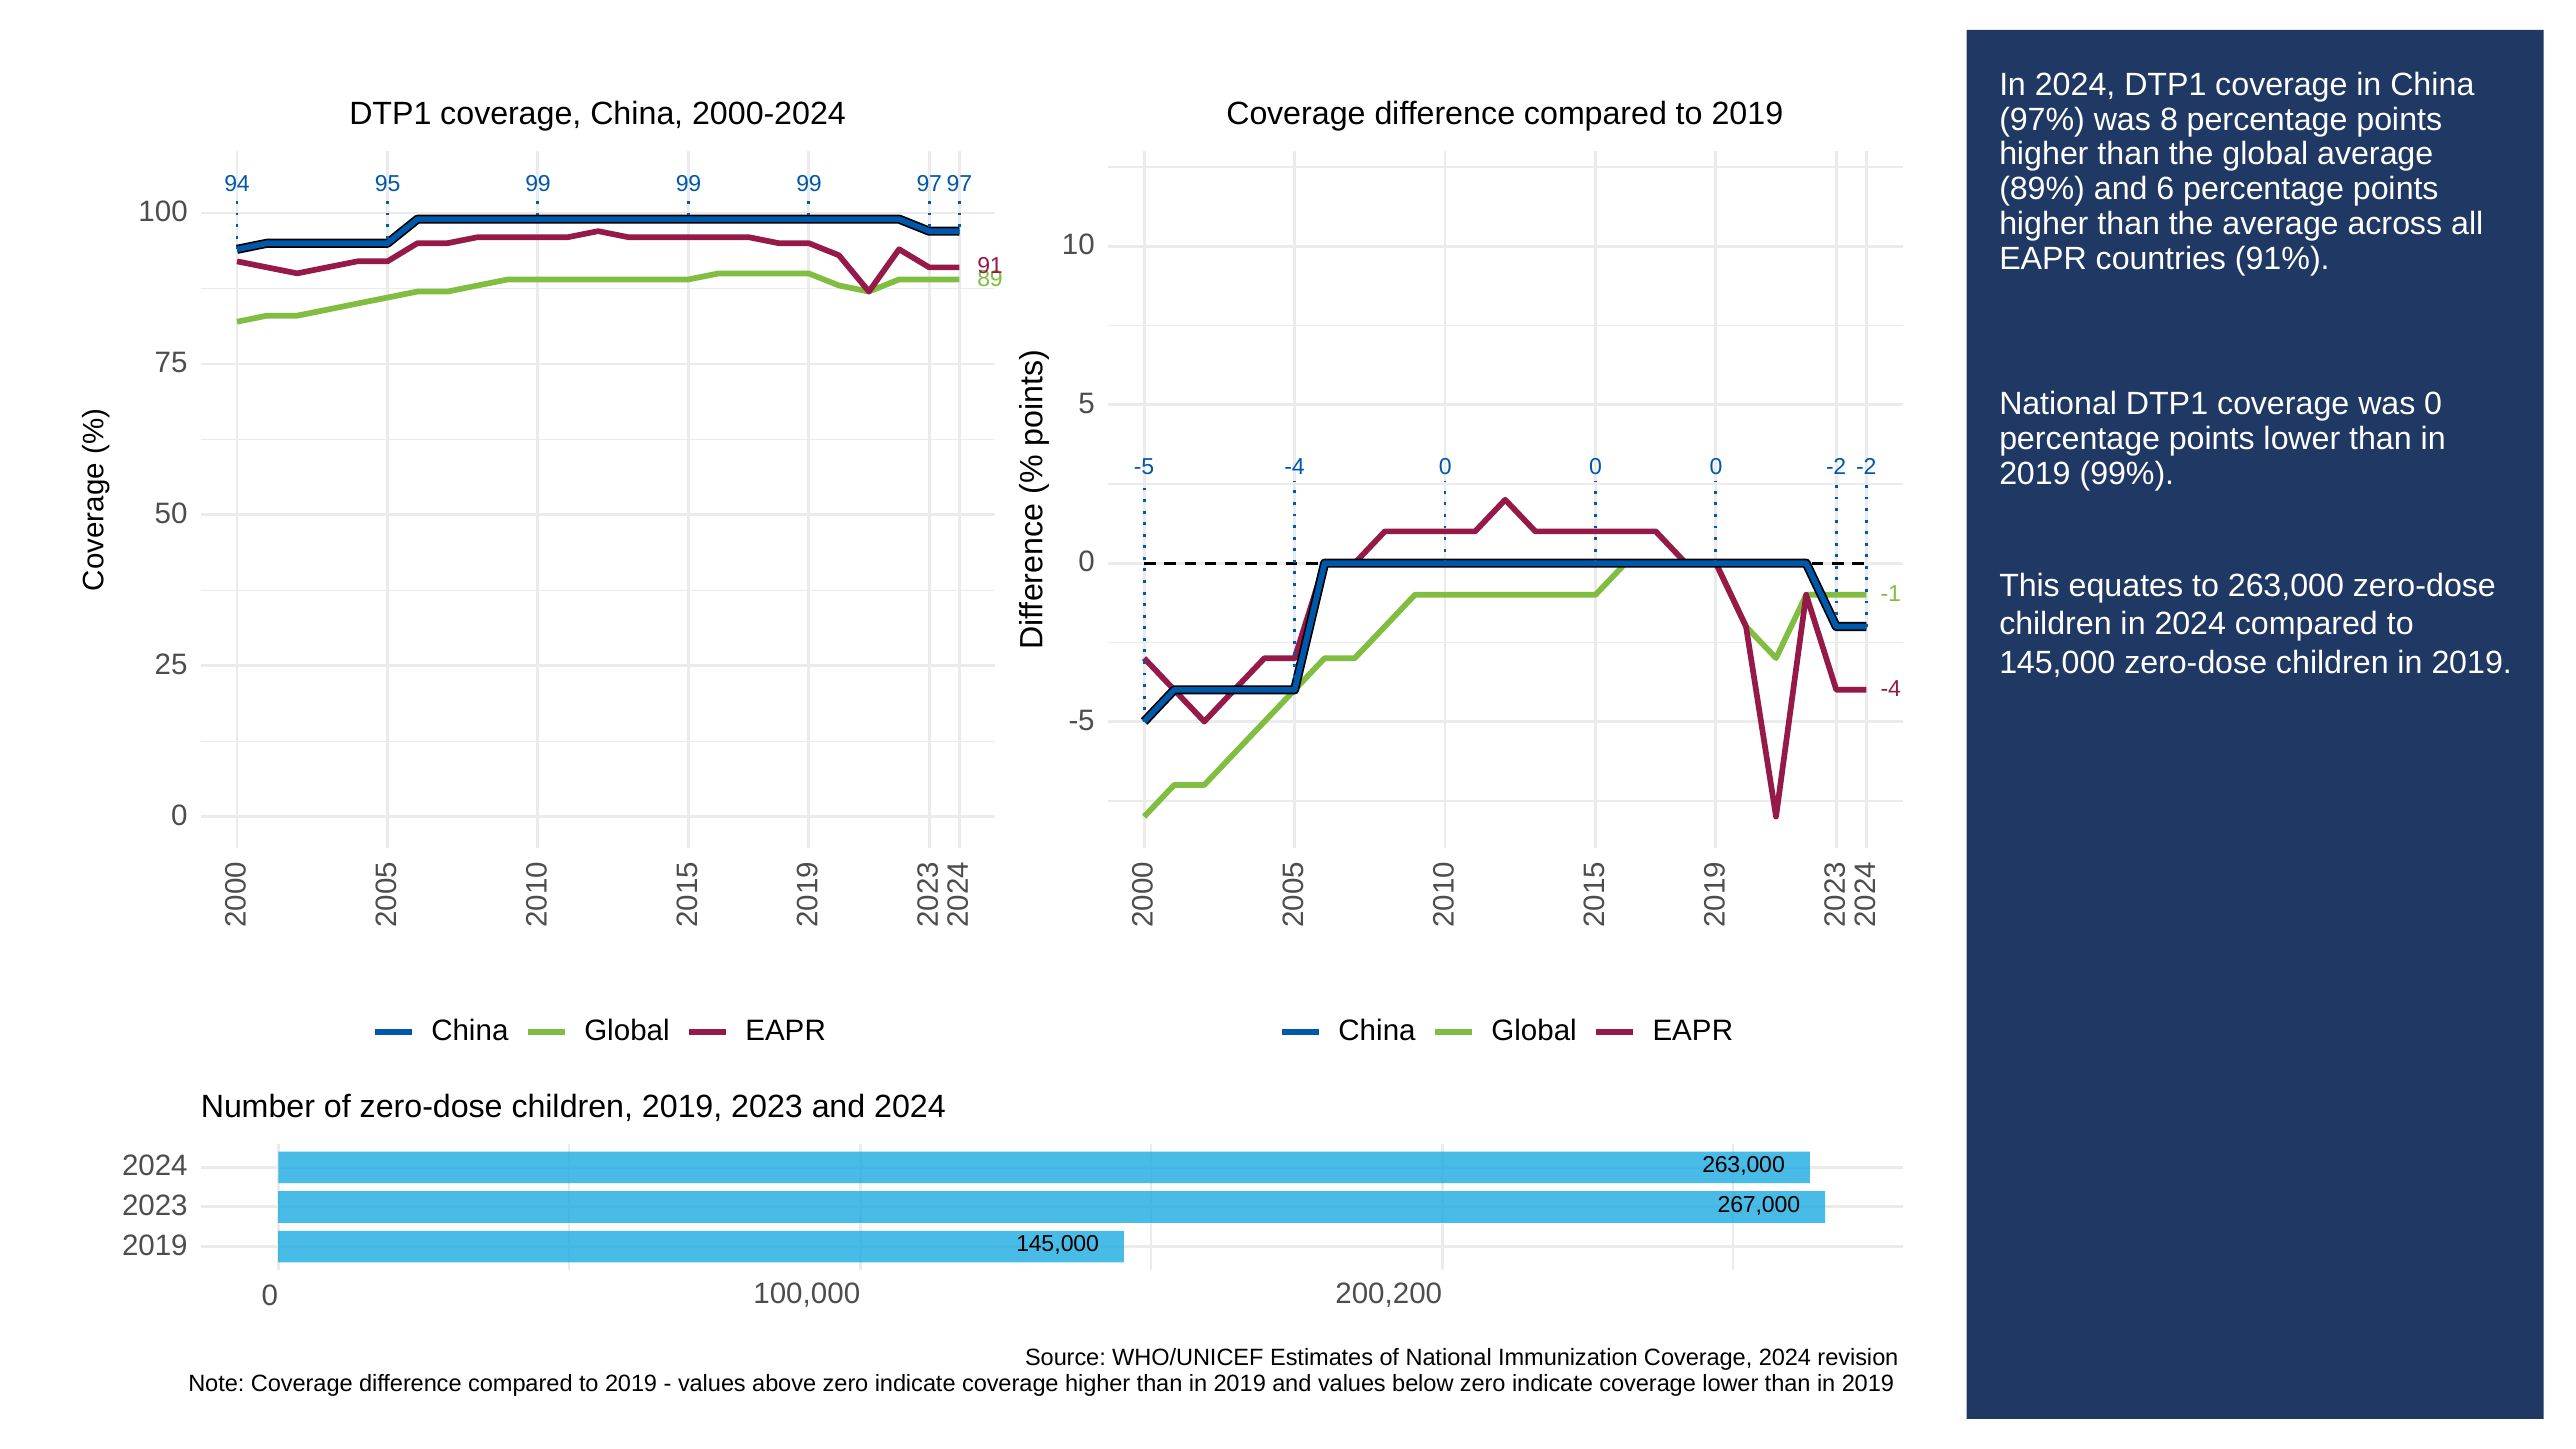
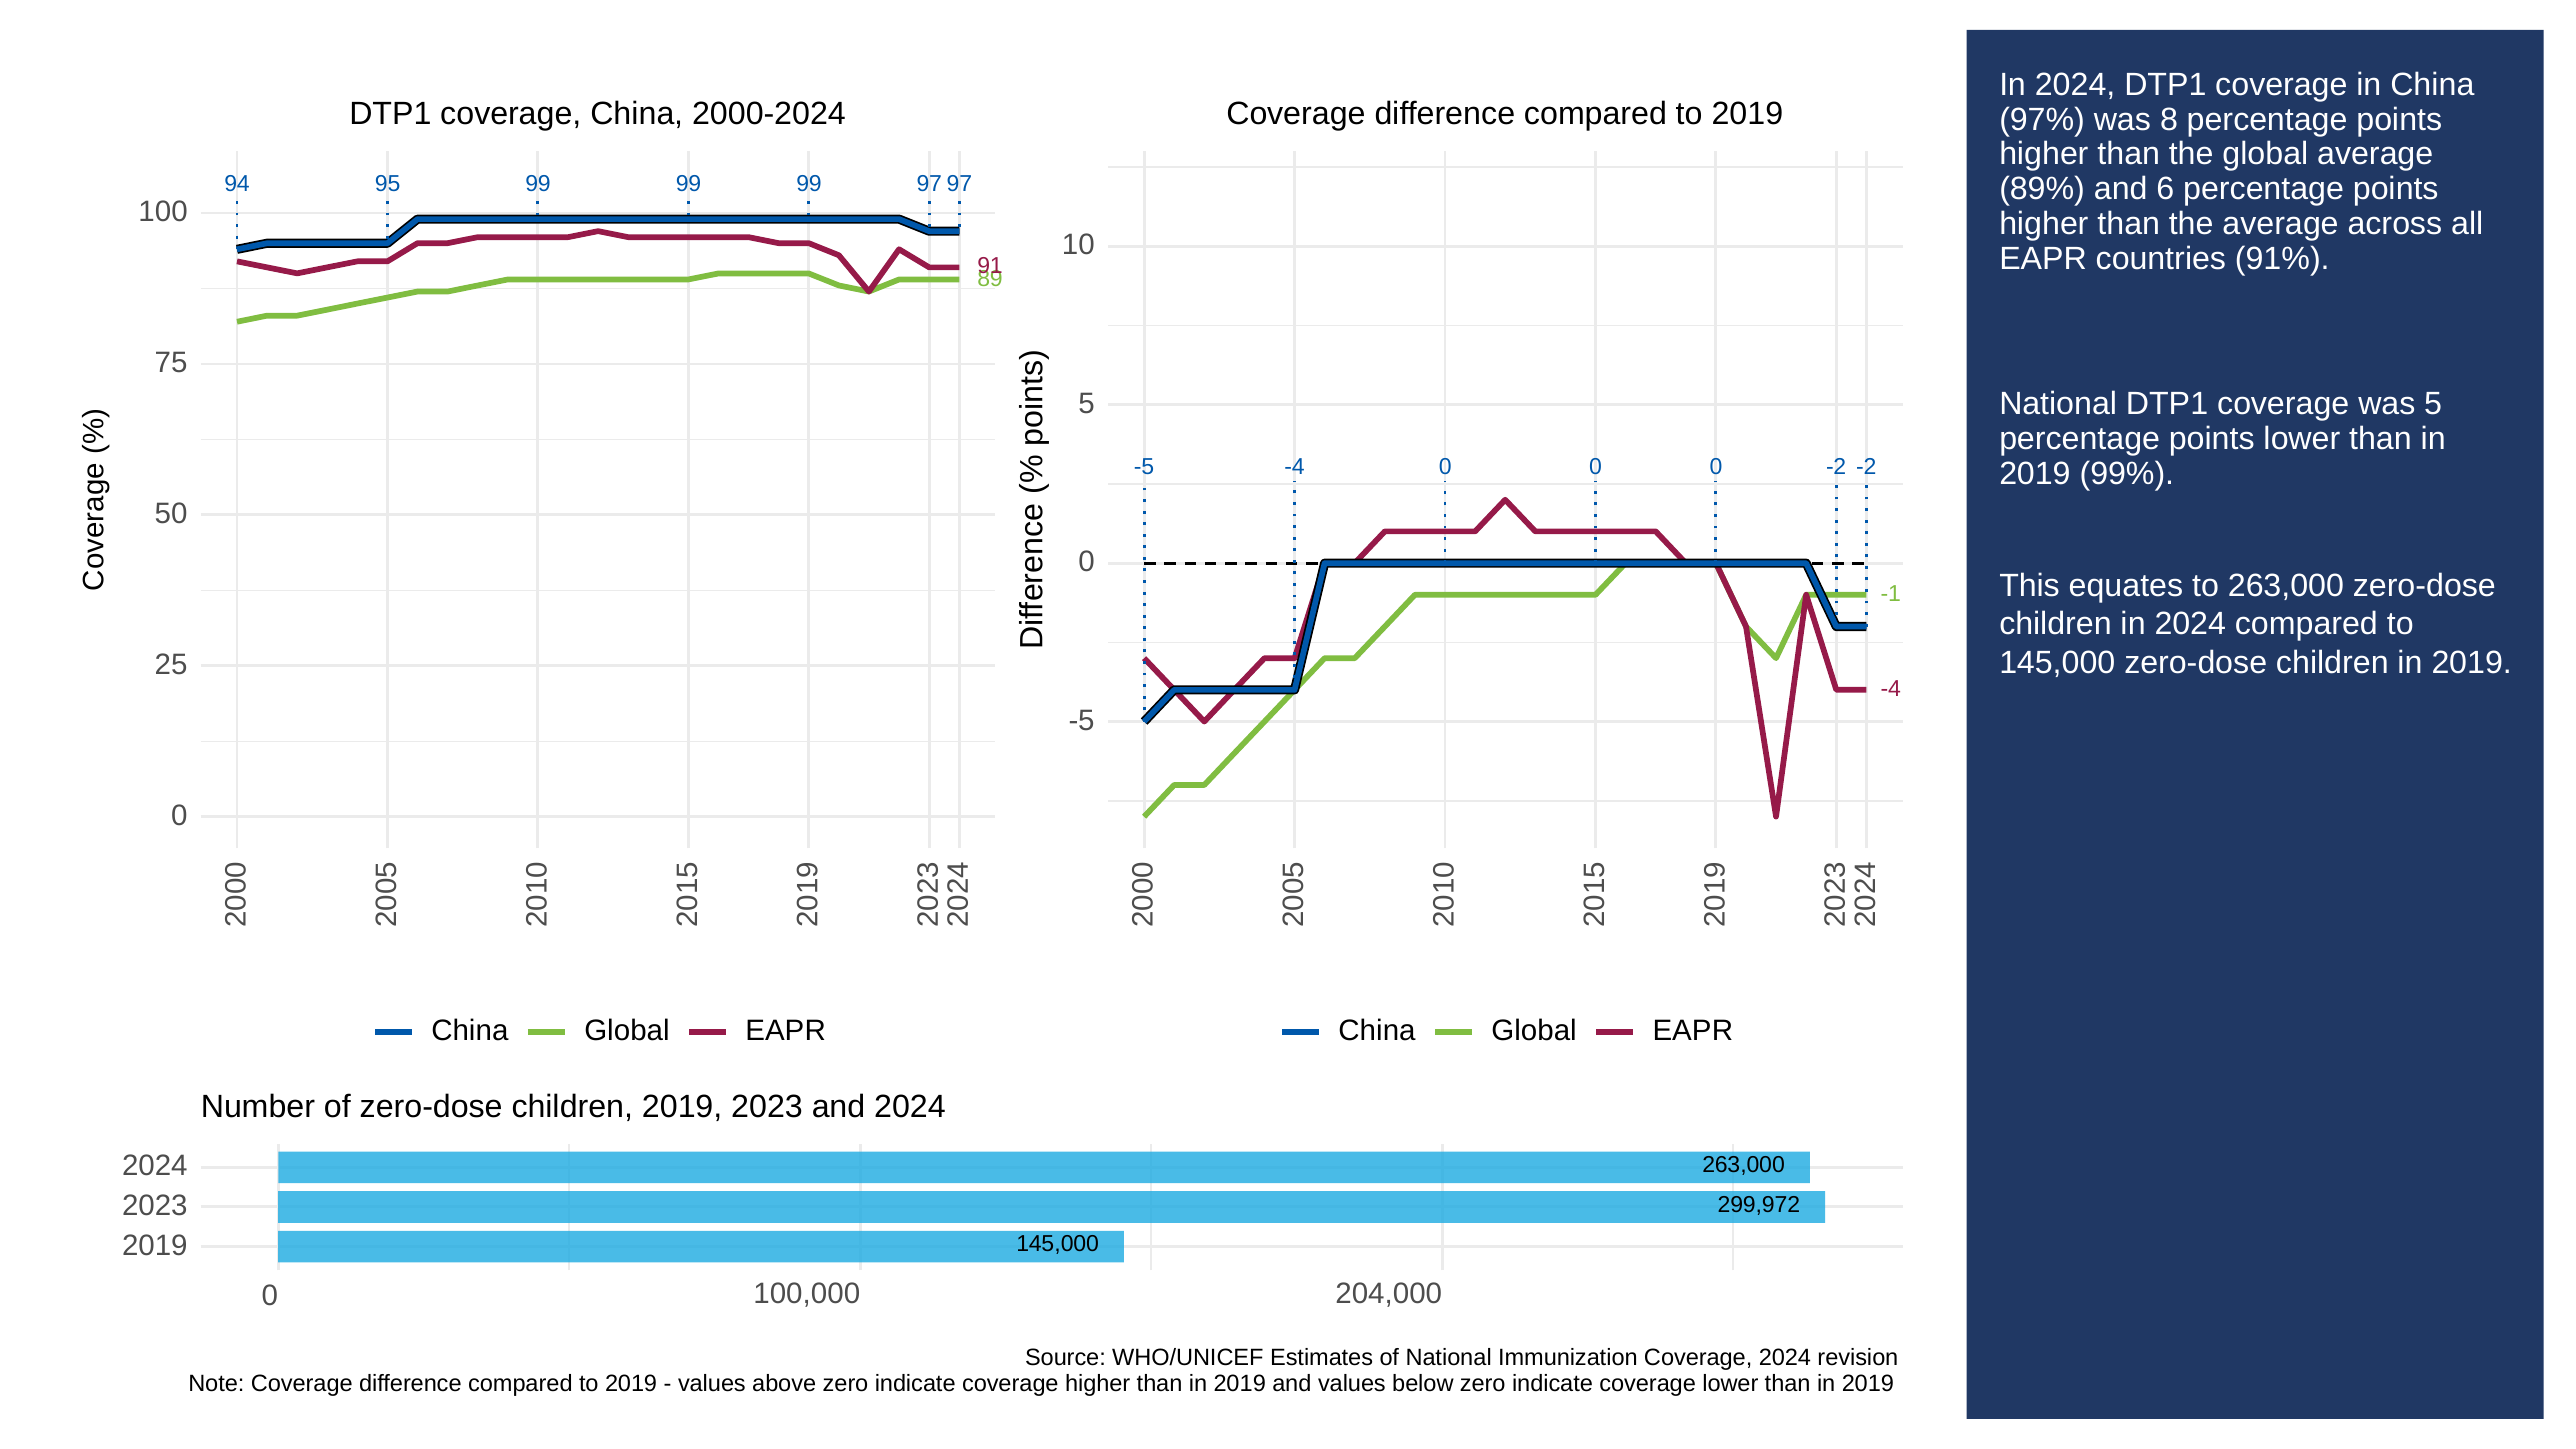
was 0: 0 -> 5 (2433, 404)
267,000: 267,000 -> 299,972 (1759, 1205)
200,200: 200,200 -> 204,000 (1389, 1294)
